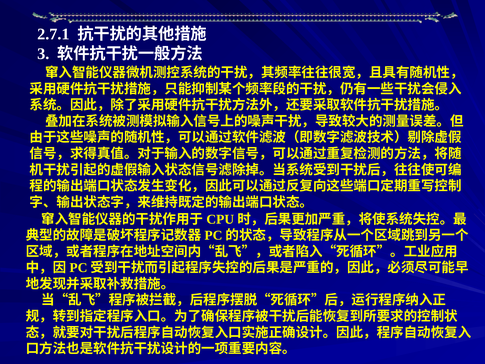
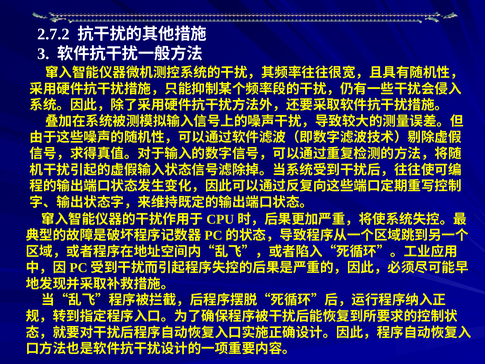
2.7.1: 2.7.1 -> 2.7.2 (53, 34)
